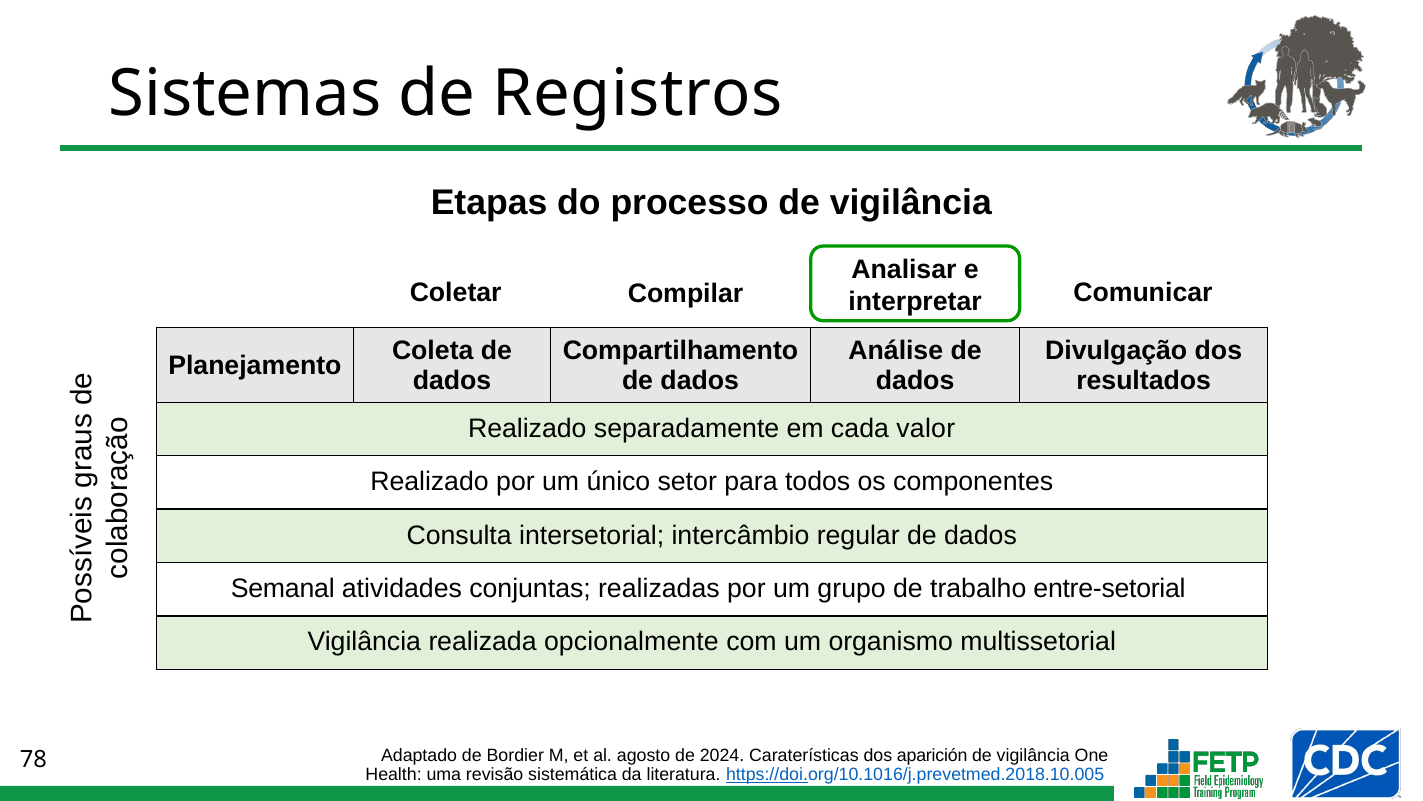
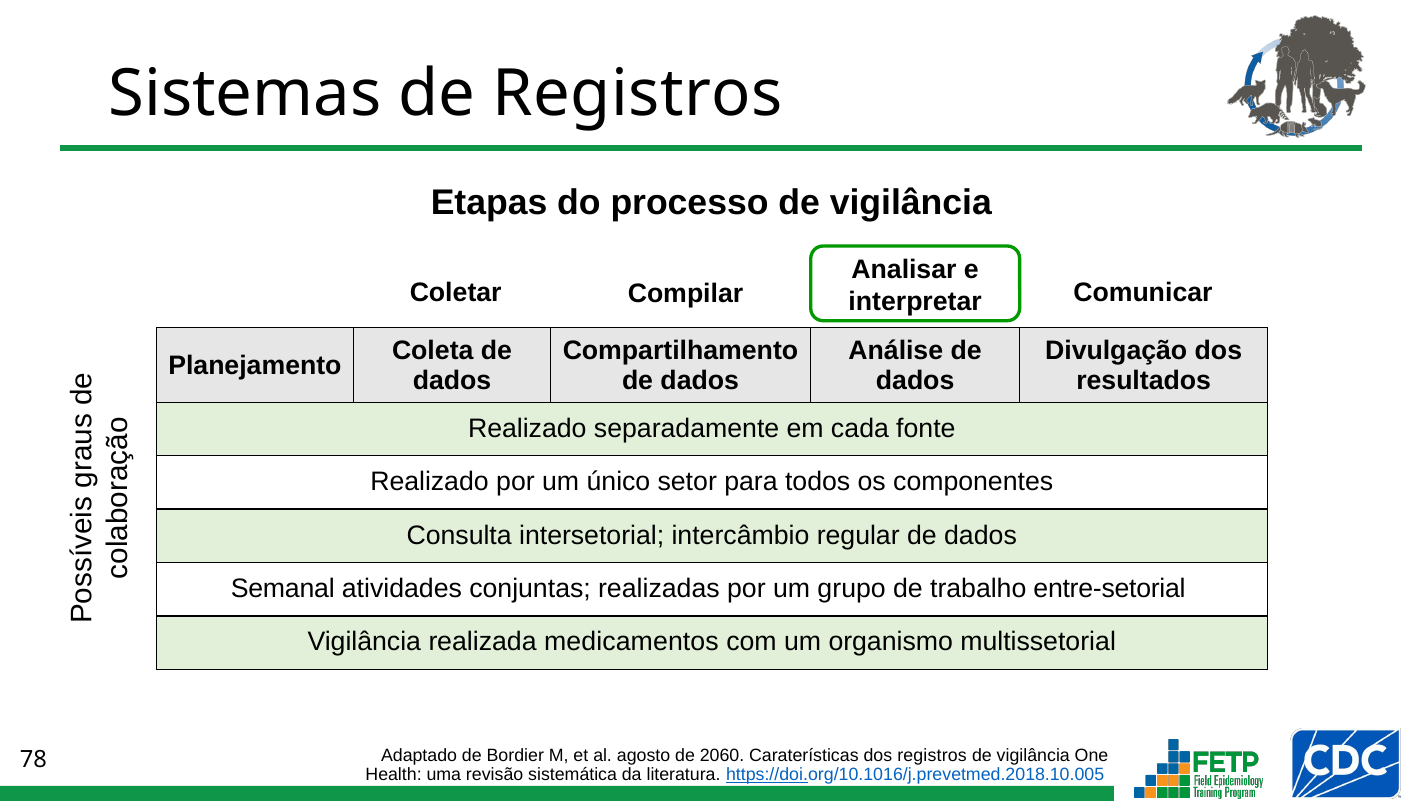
valor: valor -> fonte (926, 428)
opcionalmente: opcionalmente -> medicamentos (631, 642)
2024: 2024 -> 2060 (722, 755)
dos aparición: aparición -> registros (932, 755)
